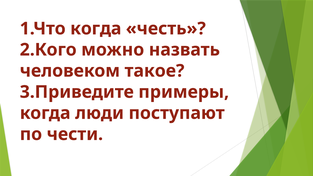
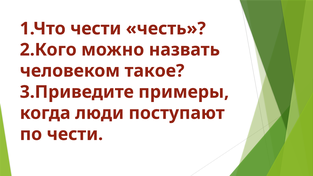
1.Что когда: когда -> чести (96, 29)
